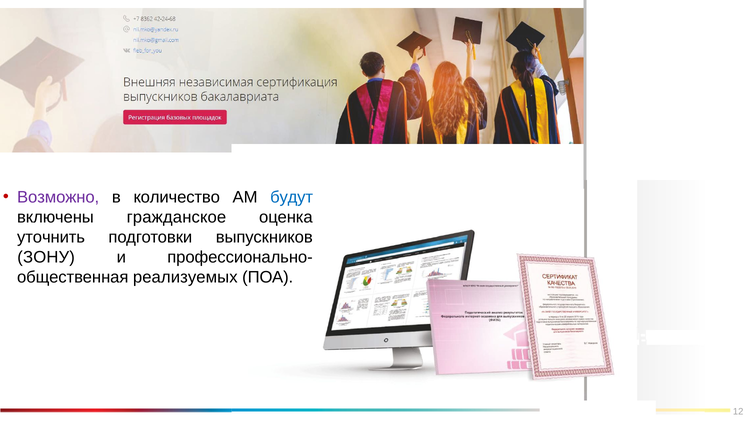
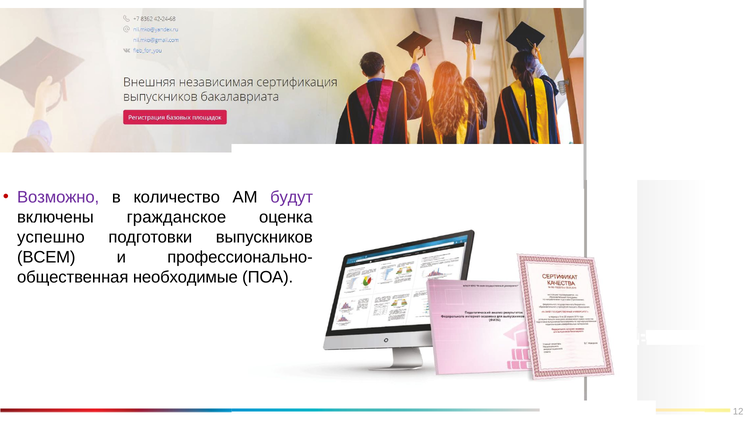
будут colour: blue -> purple (292, 197)
уточнить: уточнить -> успешно (51, 237)
ЗОНУ: ЗОНУ -> ВСЕМ (46, 257)
реализуемых: реализуемых -> необходимые (185, 277)
